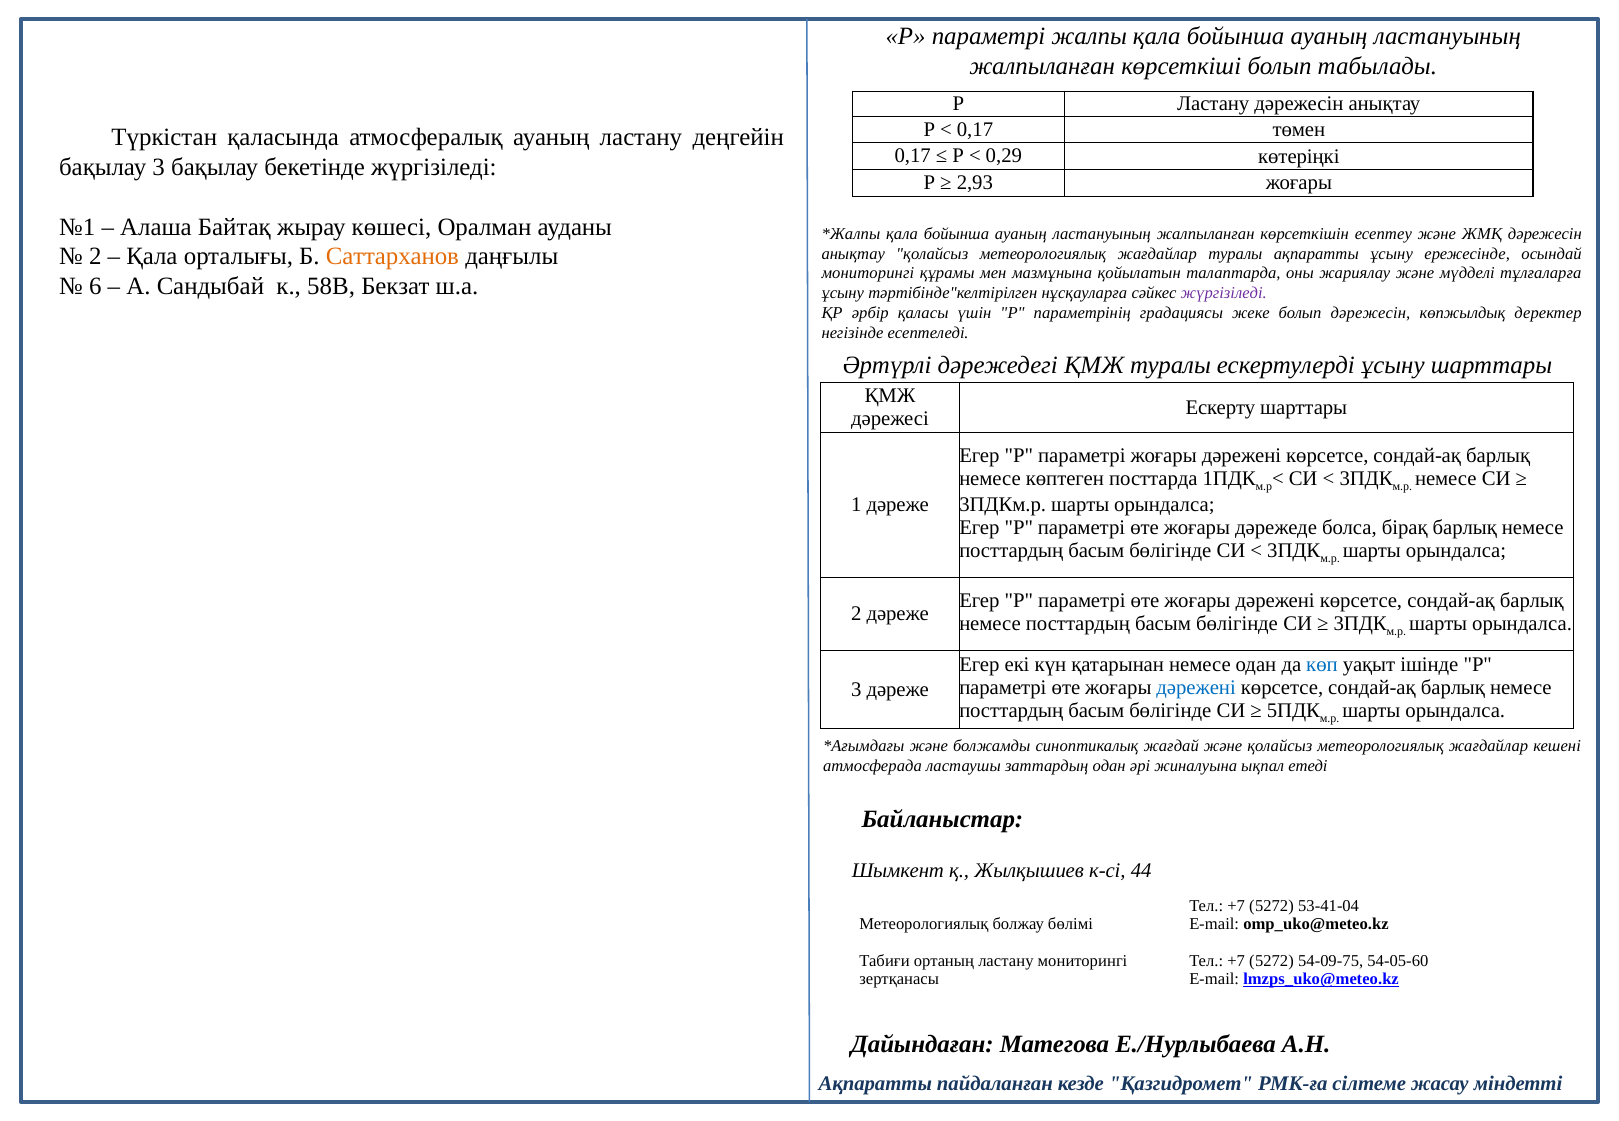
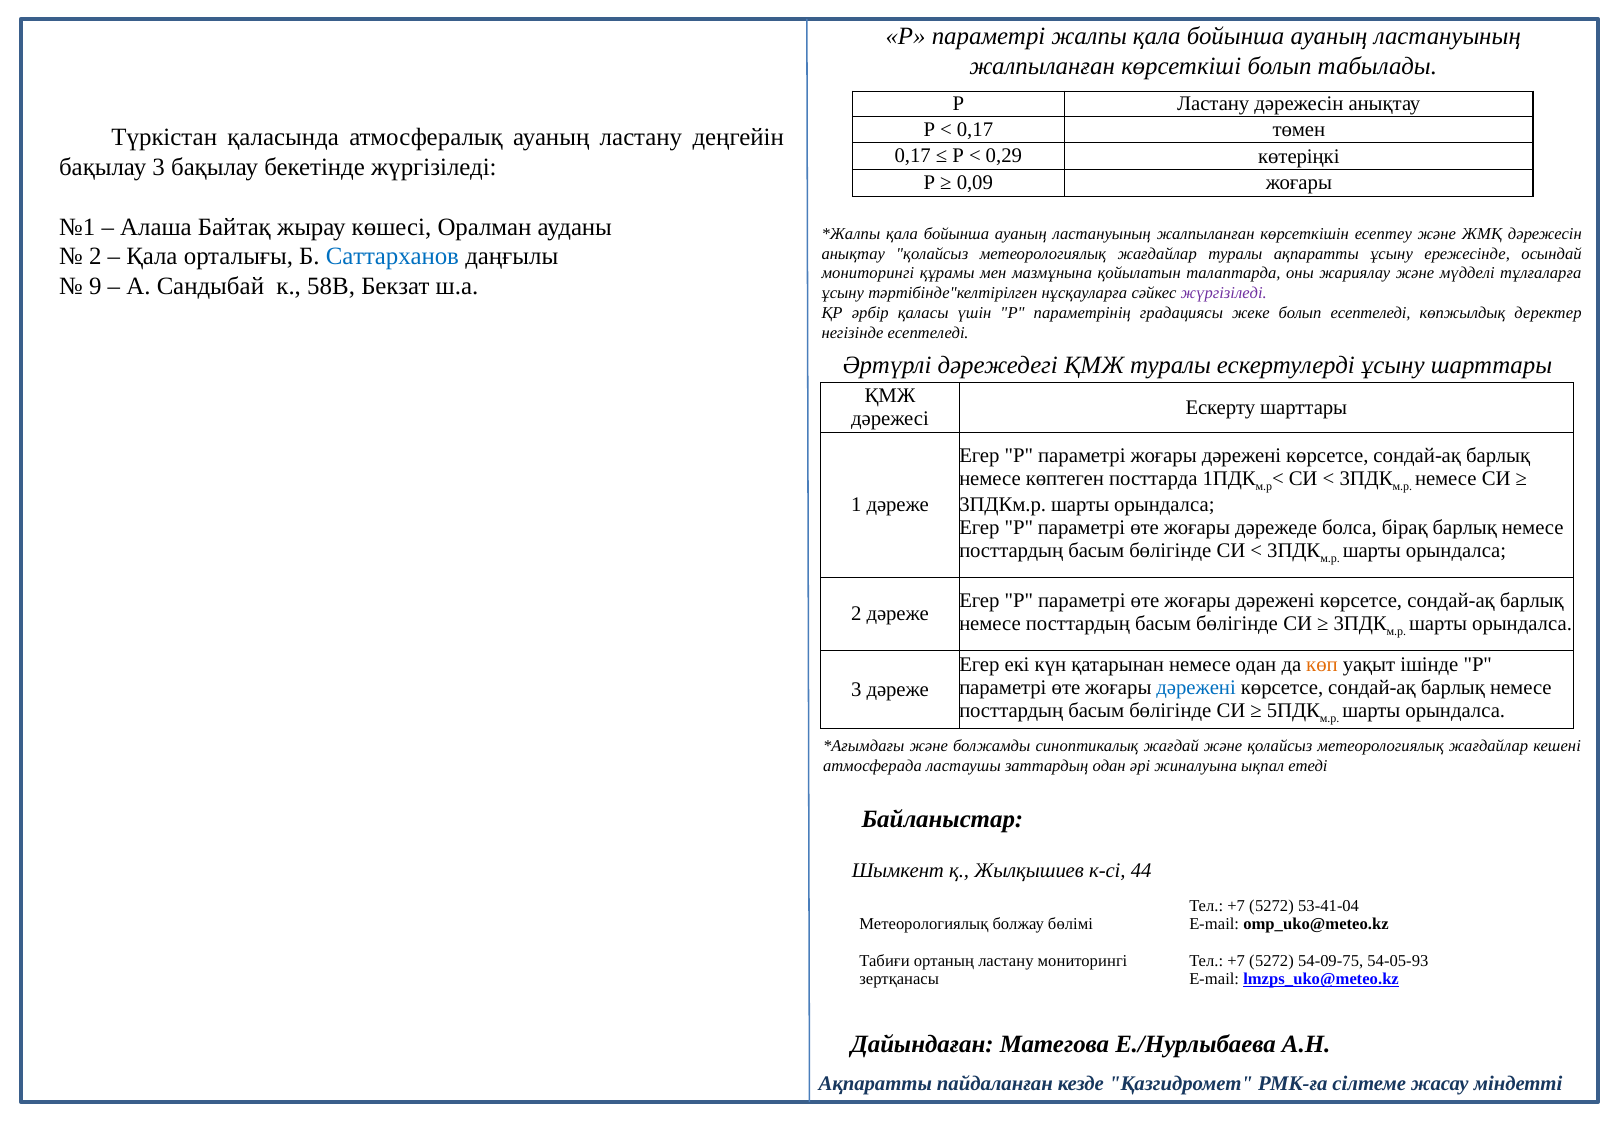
2,93: 2,93 -> 0,09 (975, 183)
Саттарханов colour: orange -> blue (392, 257)
6: 6 -> 9 (95, 287)
болып дәрежесін: дәрежесін -> есептеледі (1371, 313)
көп colour: blue -> orange (1322, 665)
54-05-60: 54-05-60 -> 54-05-93 (1398, 961)
